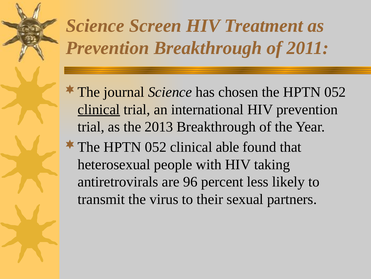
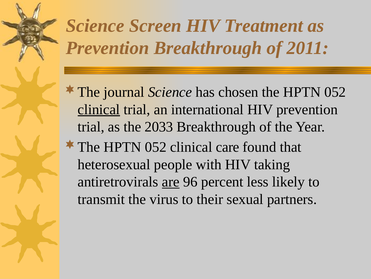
2013: 2013 -> 2033 (159, 127)
able: able -> care (228, 147)
are underline: none -> present (171, 181)
